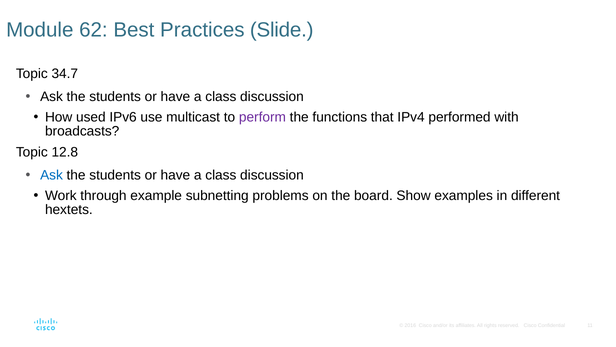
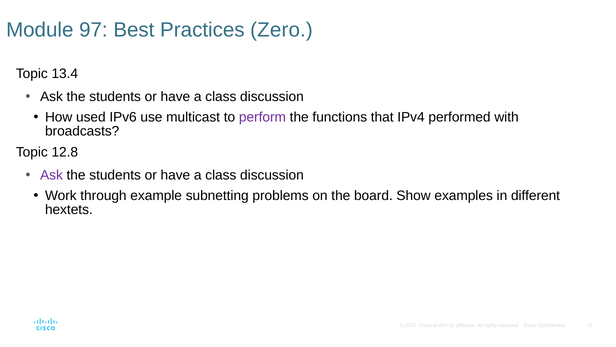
62: 62 -> 97 (93, 30)
Slide: Slide -> Zero (282, 30)
34.7: 34.7 -> 13.4 (65, 74)
Ask colour: blue -> purple (52, 175)
